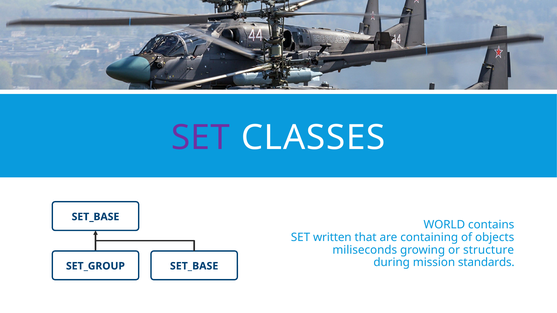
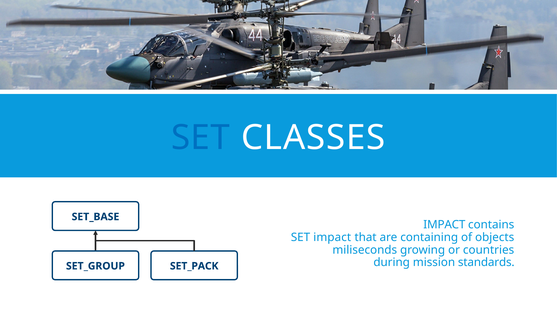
SET colour: purple -> blue (200, 138)
WORLD: WORLD -> IMPACT (444, 225)
SET written: written -> impact (332, 238)
structure: structure -> countries (489, 250)
SET_GROUP SET_BASE: SET_BASE -> SET_PACK (194, 266)
